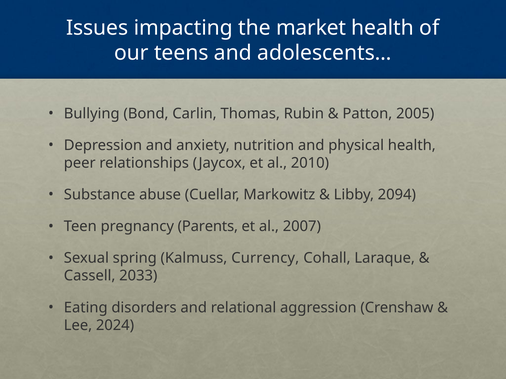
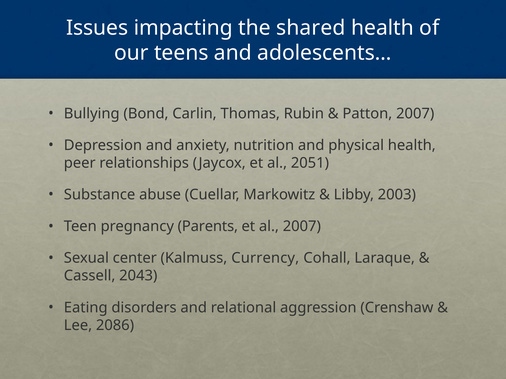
market: market -> shared (311, 28)
Patton 2005: 2005 -> 2007 (415, 114)
2010: 2010 -> 2051 (310, 163)
2094: 2094 -> 2003 (397, 195)
spring: spring -> center (135, 258)
2033: 2033 -> 2043 (138, 276)
2024: 2024 -> 2086 (115, 326)
